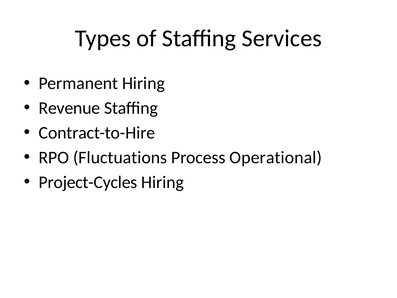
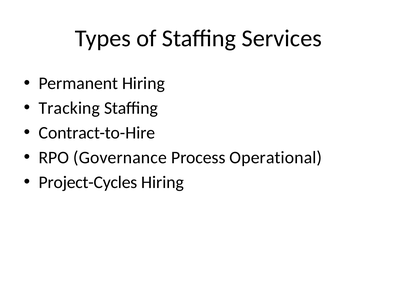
Revenue: Revenue -> Tracking (69, 108)
Fluctuations: Fluctuations -> Governance (120, 157)
